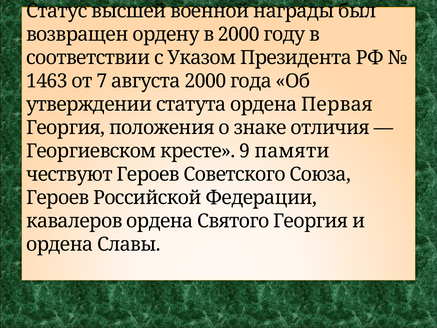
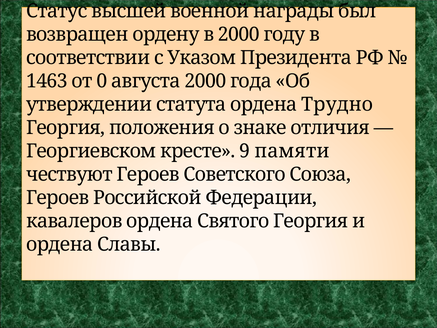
7: 7 -> 0 (102, 81)
Первая: Первая -> Трудно (337, 104)
